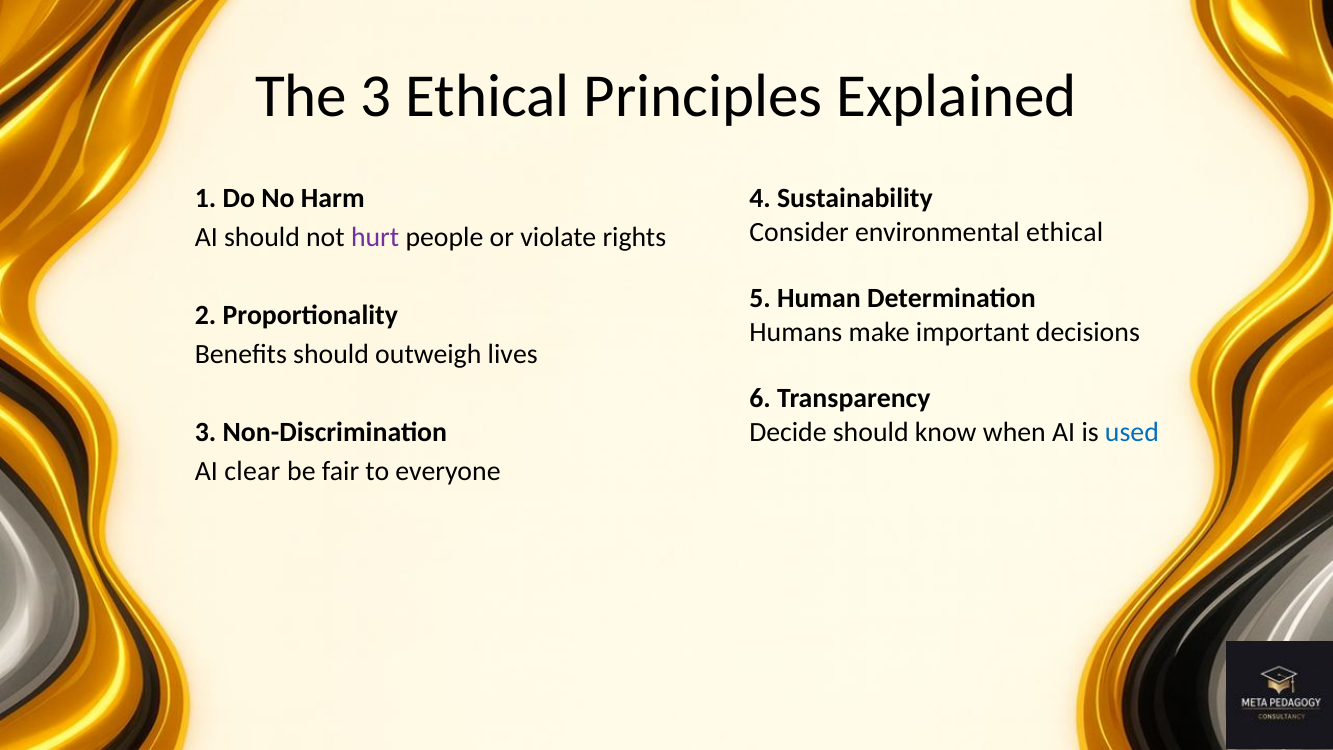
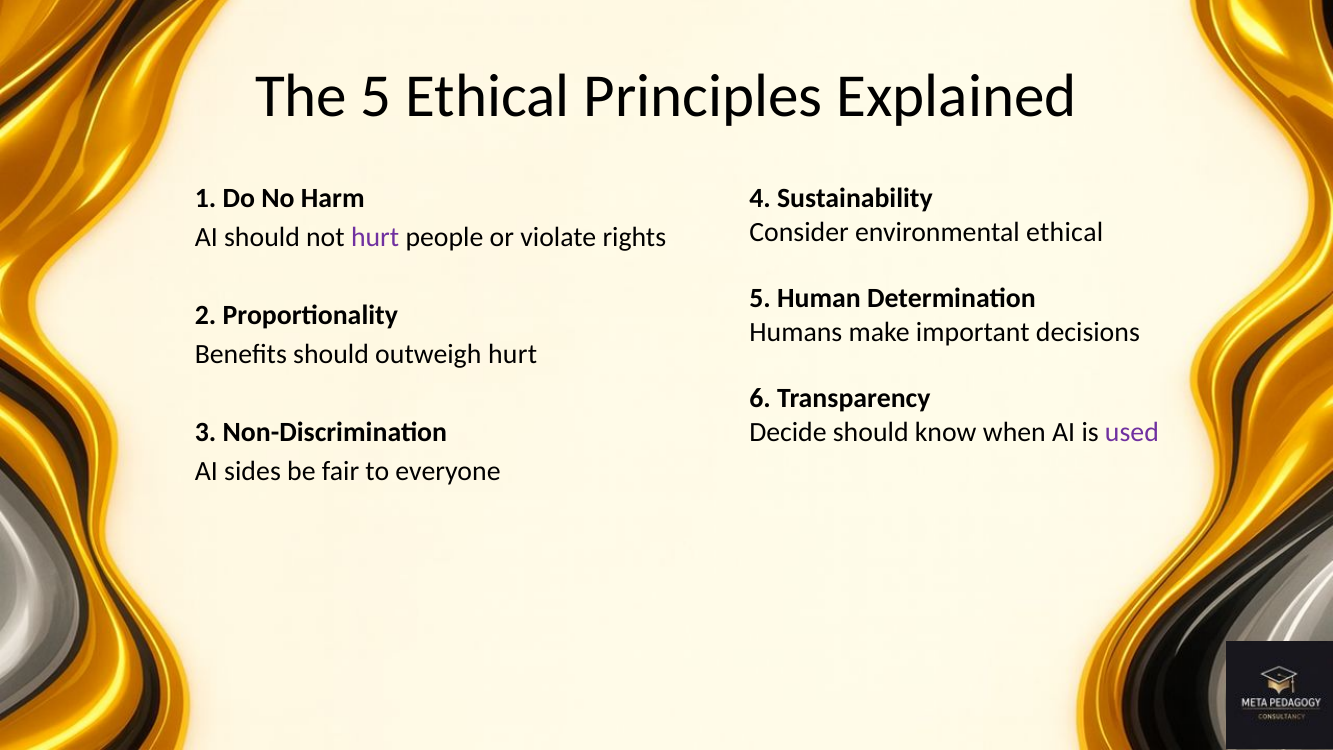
The 3: 3 -> 5 (376, 97)
outweigh lives: lives -> hurt (513, 354)
used colour: blue -> purple (1132, 432)
clear: clear -> sides (253, 471)
